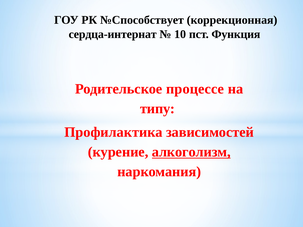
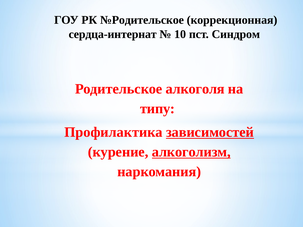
№Способствует: №Способствует -> №Родительское (142, 20)
Функция: Функция -> Синдром (236, 34)
процессе: процессе -> алкоголя (195, 89)
зависимостей underline: none -> present (210, 132)
